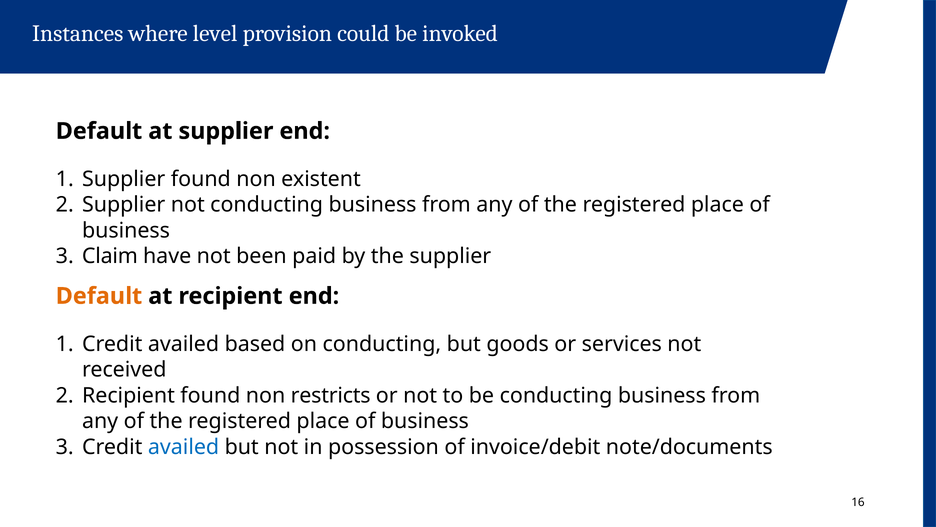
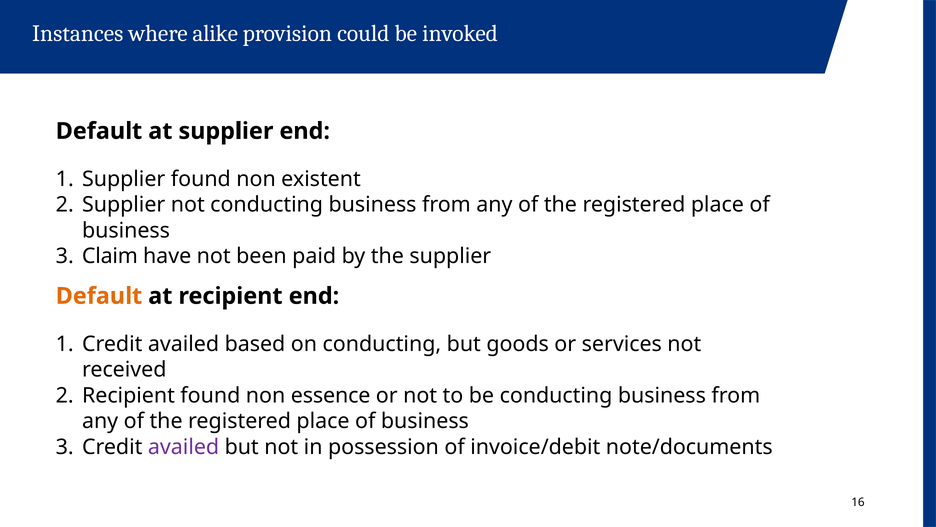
level: level -> alike (215, 34)
restricts: restricts -> essence (331, 395)
availed colour: blue -> purple (184, 447)
